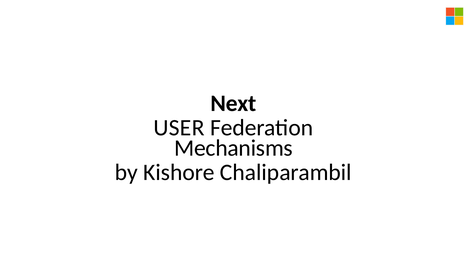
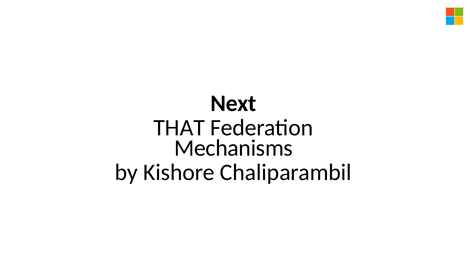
USER: USER -> THAT (179, 128)
